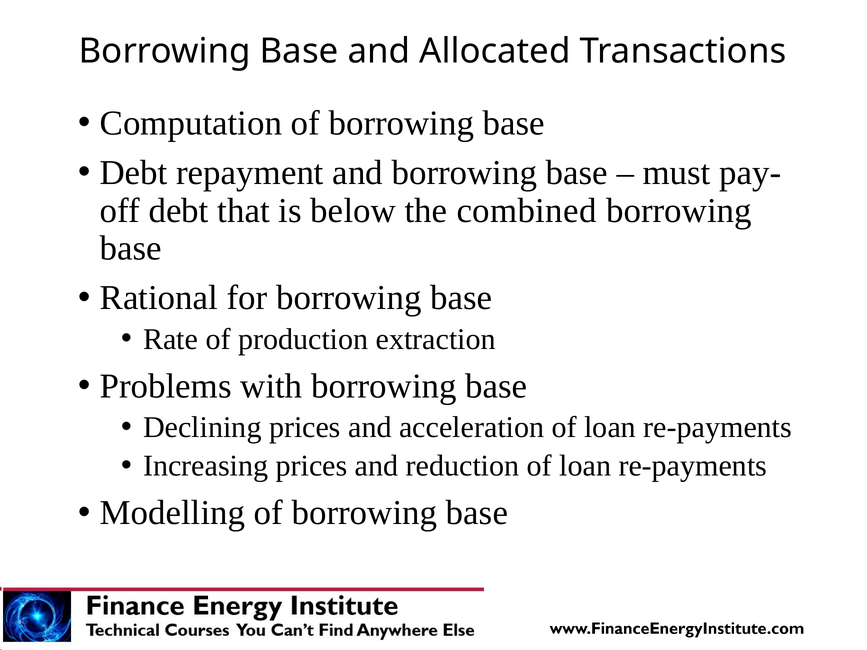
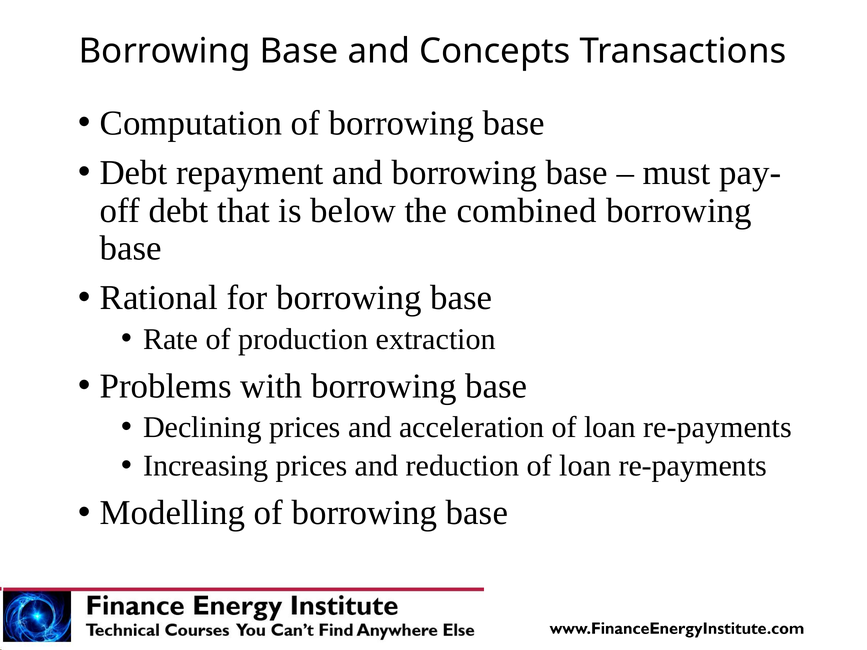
Allocated: Allocated -> Concepts (495, 51)
